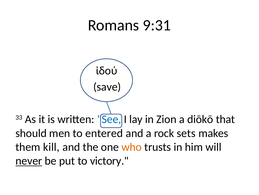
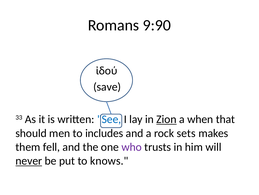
9:31: 9:31 -> 9:90 (157, 25)
Zion underline: none -> present (166, 119)
diōkō: diōkō -> when (200, 119)
entered: entered -> includes (104, 133)
kill: kill -> fell (51, 147)
who colour: orange -> purple (132, 147)
victory: victory -> knows (109, 160)
